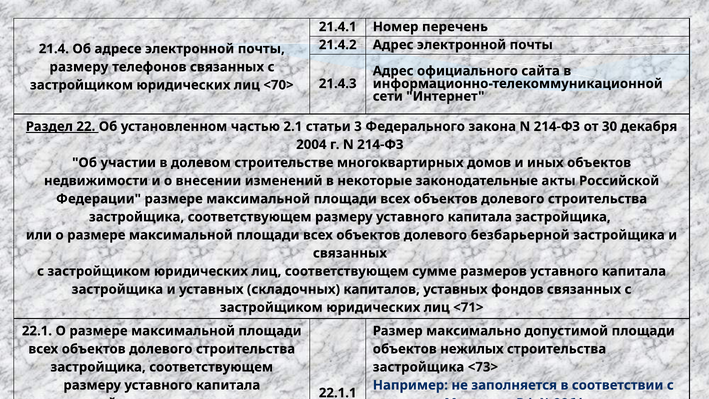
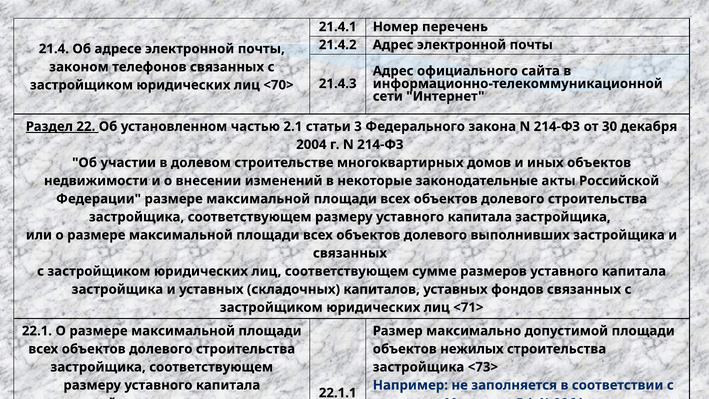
размеру: размеру -> законом (79, 67)
безбарьерной: безбарьерной -> выполнивших (520, 235)
